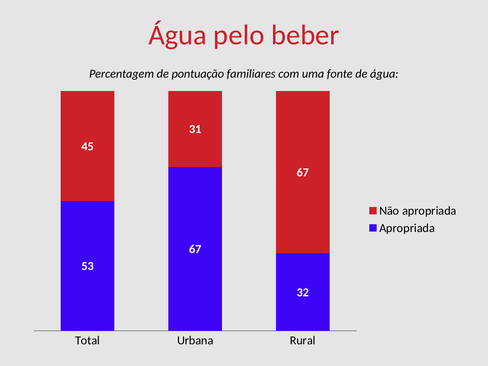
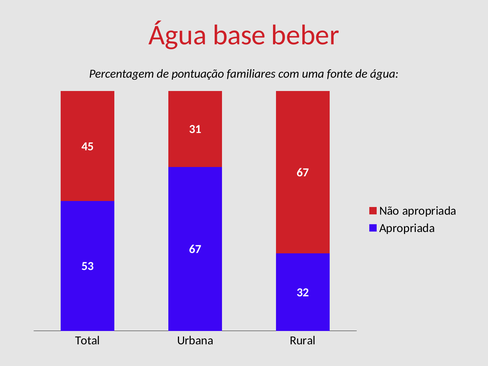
pelo: pelo -> base (239, 35)
